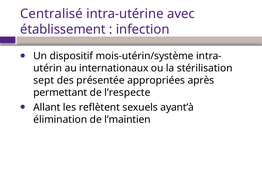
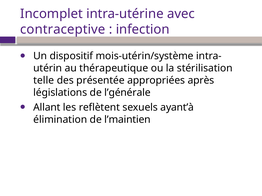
Centralisé: Centralisé -> Incomplet (51, 14)
établissement: établissement -> contraceptive (63, 30)
internationaux: internationaux -> thérapeutique (114, 68)
sept: sept -> telle (44, 81)
permettant: permettant -> législations (60, 93)
l’respecte: l’respecte -> l’générale (127, 93)
